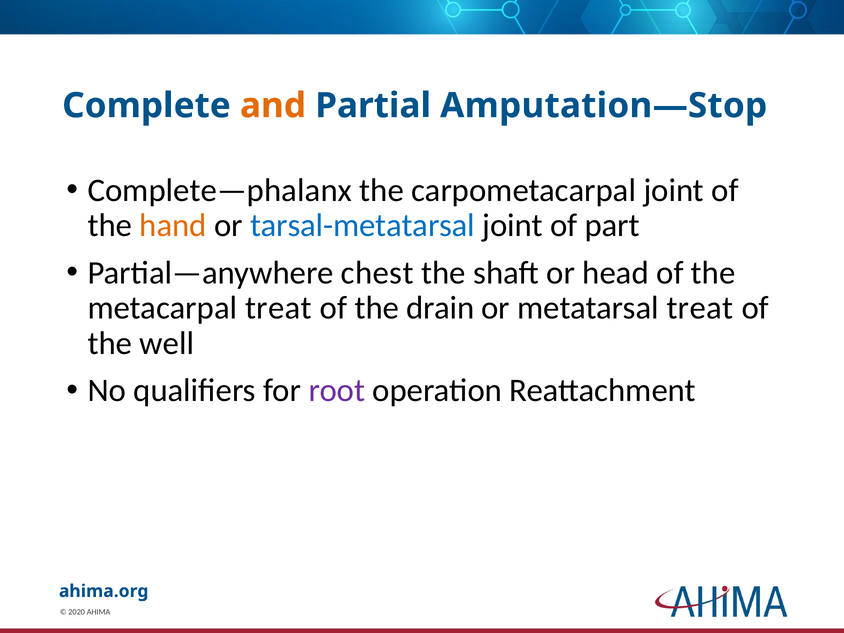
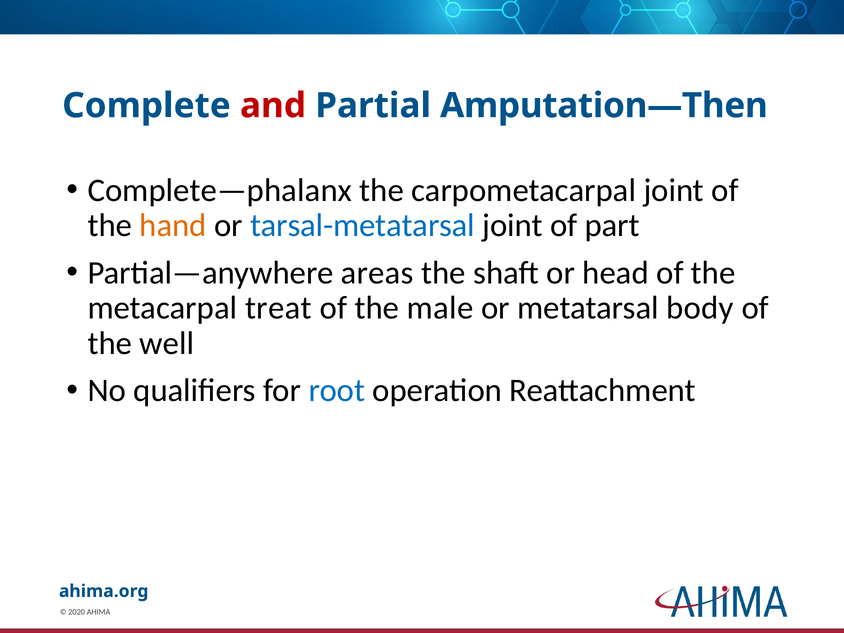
and colour: orange -> red (273, 106)
Amputation—Stop: Amputation—Stop -> Amputation—Then (604, 106)
chest: chest -> areas (377, 273)
drain: drain -> male (440, 308)
metatarsal treat: treat -> body (700, 308)
root colour: purple -> blue (337, 391)
